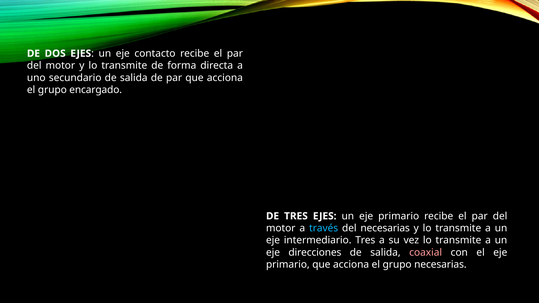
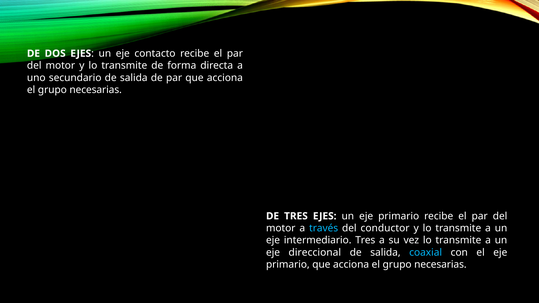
encargado: encargado -> necesarias (96, 90)
del necesarias: necesarias -> conductor (385, 228)
direcciones: direcciones -> direccional (315, 253)
coaxial colour: pink -> light blue (426, 253)
